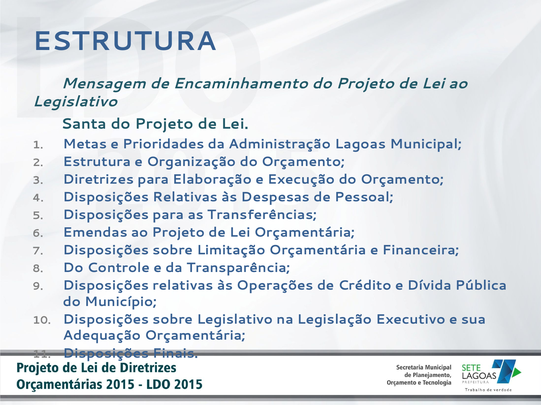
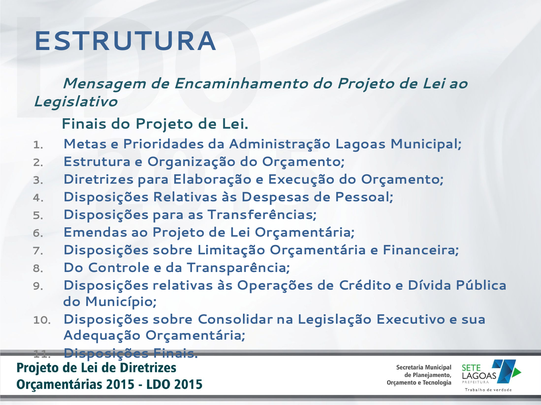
Santa: Santa -> Finais (84, 124)
sobre Legislativo: Legislativo -> Consolidar (235, 320)
